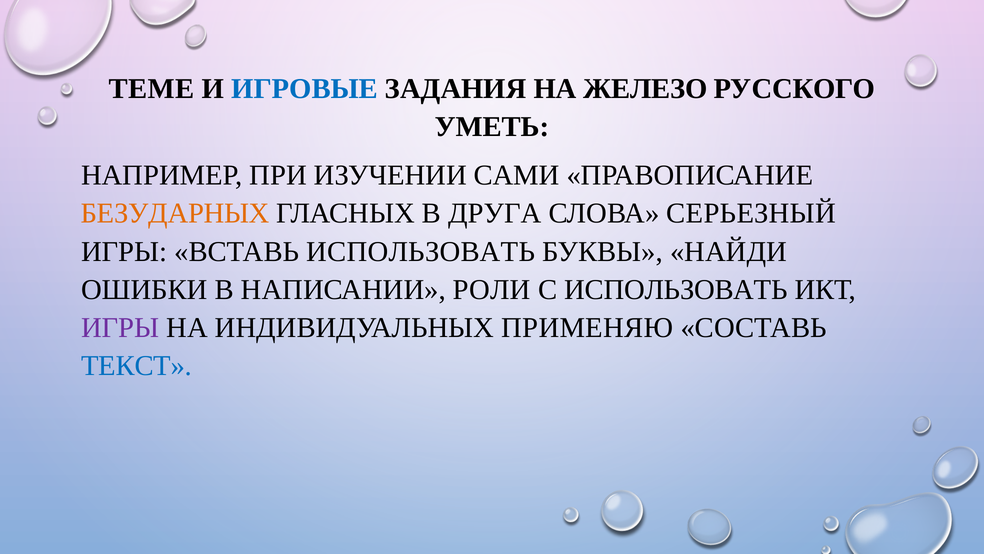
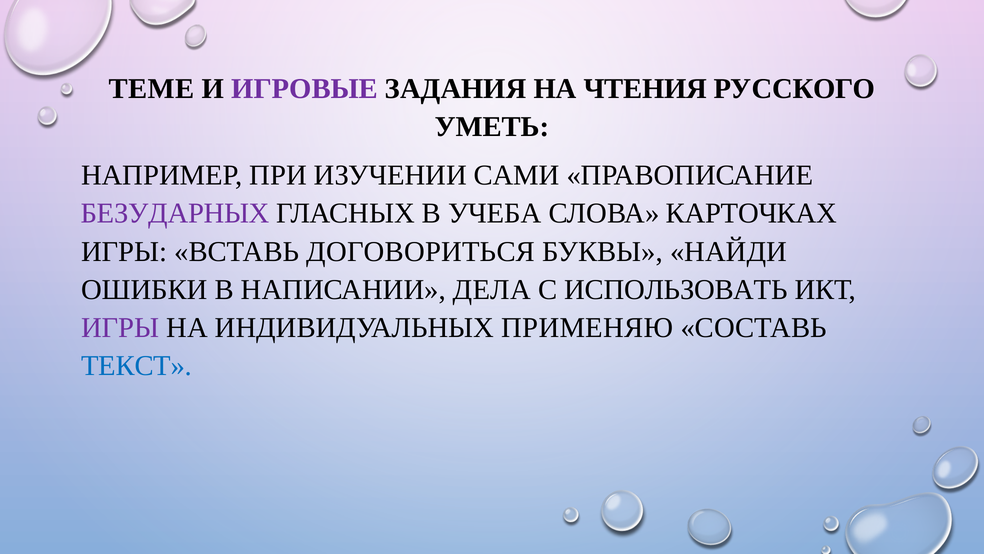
ИГРОВЫЕ colour: blue -> purple (305, 89)
ЖЕЛЕЗО: ЖЕЛЕЗО -> ЧТЕНИЯ (645, 89)
БЕЗУДАРНЫХ colour: orange -> purple (175, 213)
ДРУГА: ДРУГА -> УЧЕБА (495, 213)
СЕРЬЕЗНЫЙ: СЕРЬЕЗНЫЙ -> КАРТОЧКАХ (751, 213)
ВСТАВЬ ИСПОЛЬЗОВАТЬ: ИСПОЛЬЗОВАТЬ -> ДОГОВОРИТЬСЯ (421, 251)
РОЛИ: РОЛИ -> ДЕЛА (492, 289)
